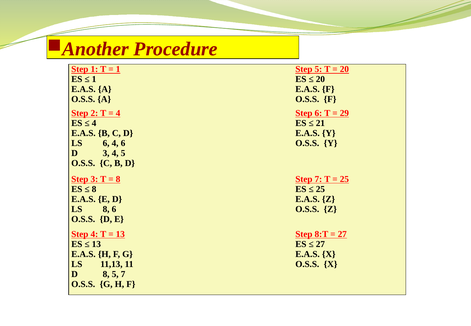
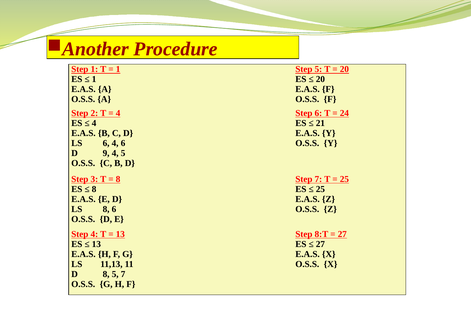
29: 29 -> 24 (344, 113)
D 3: 3 -> 9 (106, 153)
